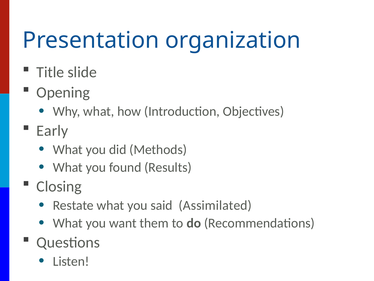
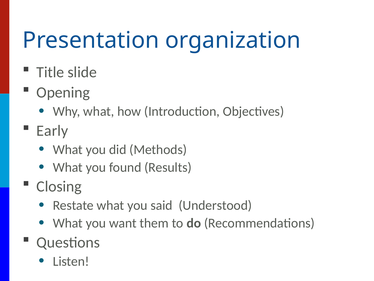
Assimilated: Assimilated -> Understood (215, 205)
